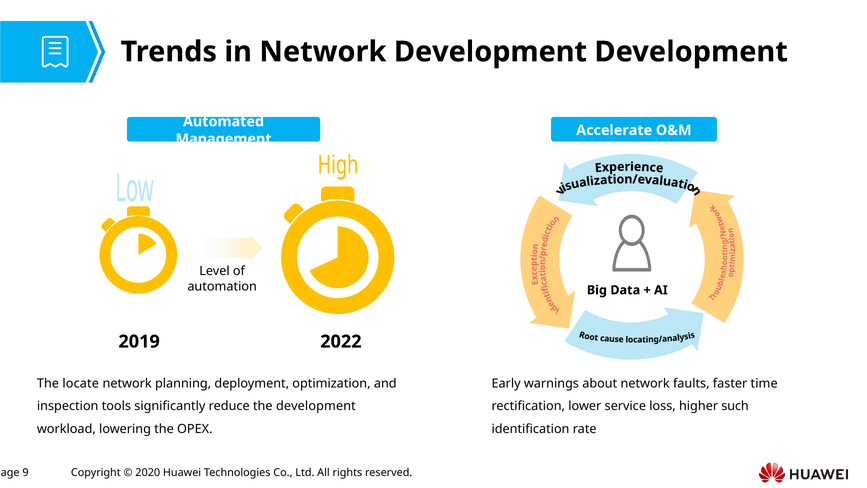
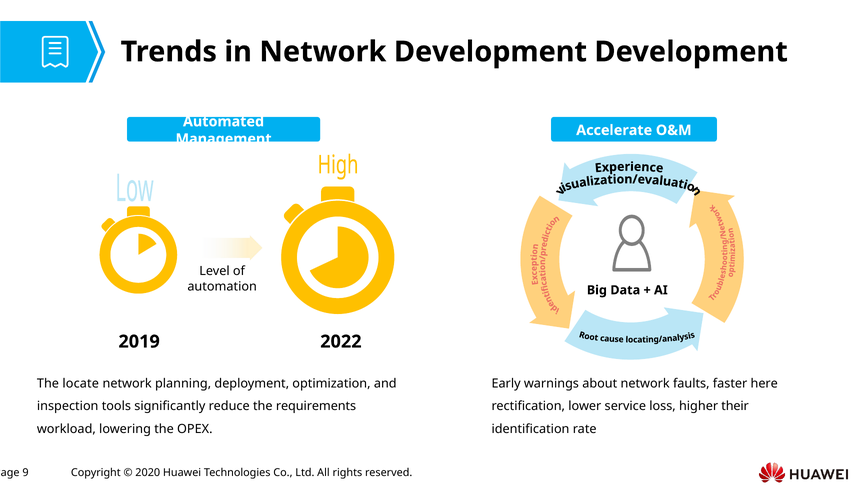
time: time -> here (764, 383)
the development: development -> requirements (316, 406)
such: such -> their (735, 406)
